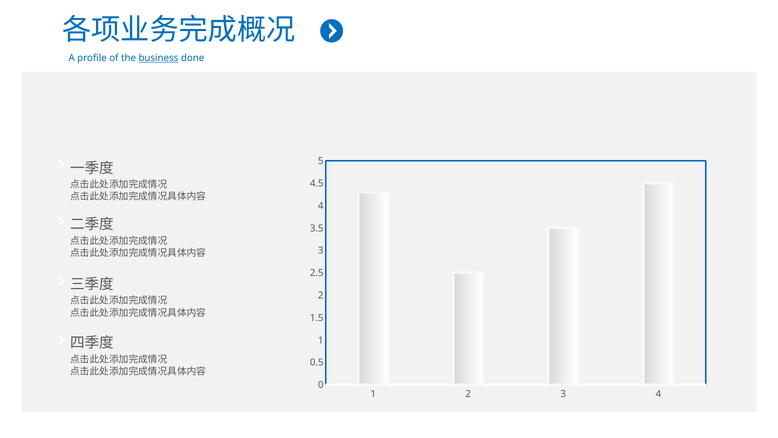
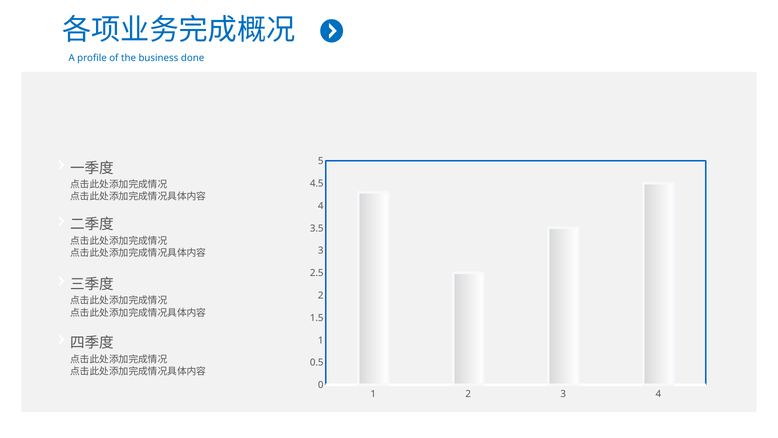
business underline: present -> none (158, 58)
